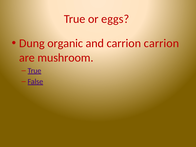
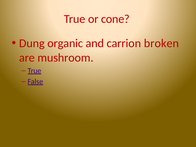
eggs: eggs -> cone (115, 19)
carrion carrion: carrion -> broken (161, 43)
